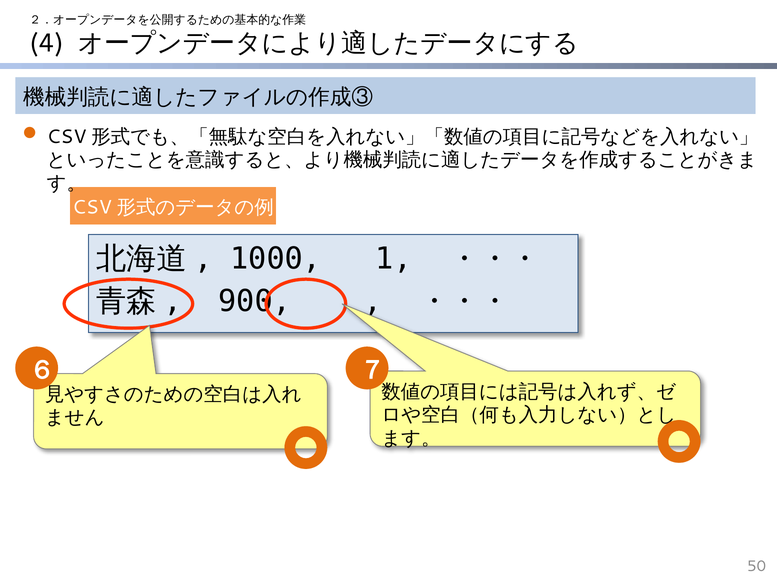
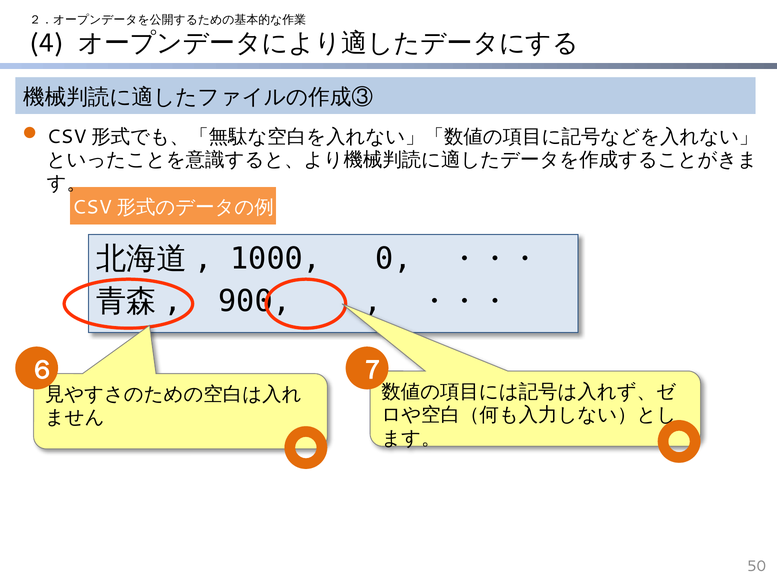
1: 1 -> 0 (394, 259)
